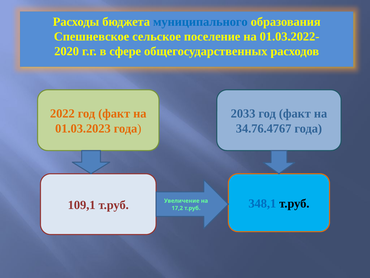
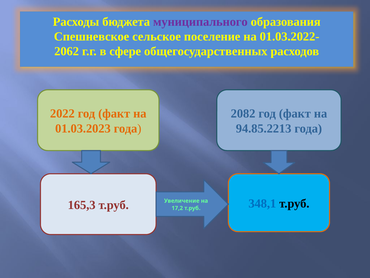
муниципального colour: blue -> purple (200, 22)
2020: 2020 -> 2062 (67, 51)
2033: 2033 -> 2082 (243, 113)
34.76.4767: 34.76.4767 -> 94.85.2213 (264, 128)
109,1: 109,1 -> 165,3 (82, 205)
